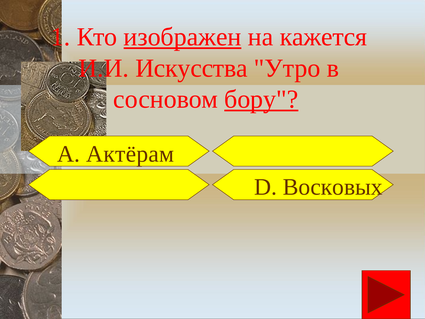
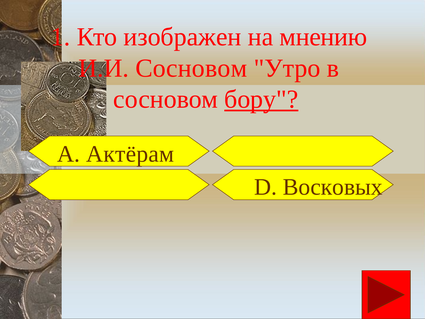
изображен underline: present -> none (183, 37)
кажется: кажется -> мнению (323, 37)
И.И Искусства: Искусства -> Сосновом (191, 68)
